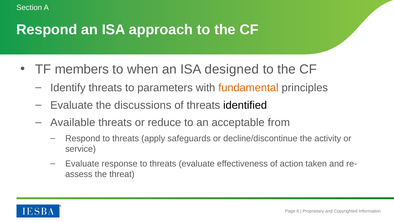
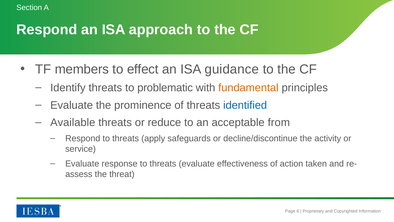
when: when -> effect (143, 69)
designed: designed -> guidance (232, 69)
parameters: parameters -> problematic (165, 88)
discussions: discussions -> prominence (143, 105)
identified colour: black -> blue (245, 105)
